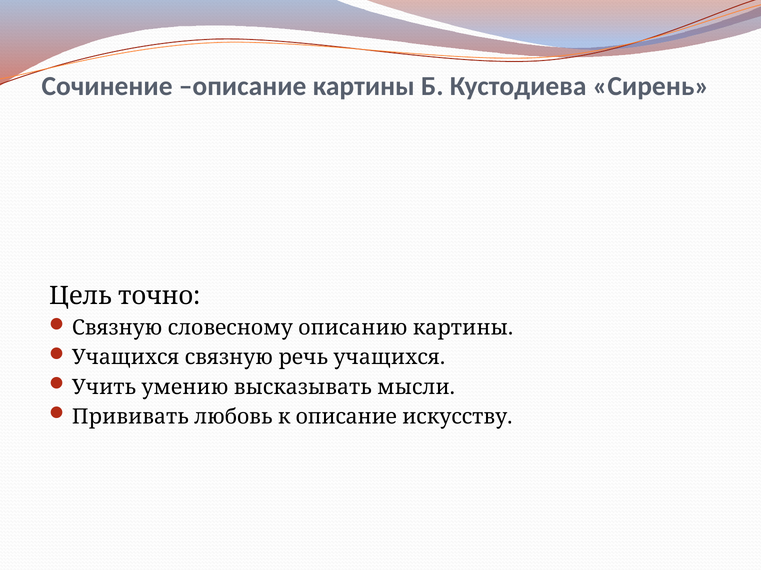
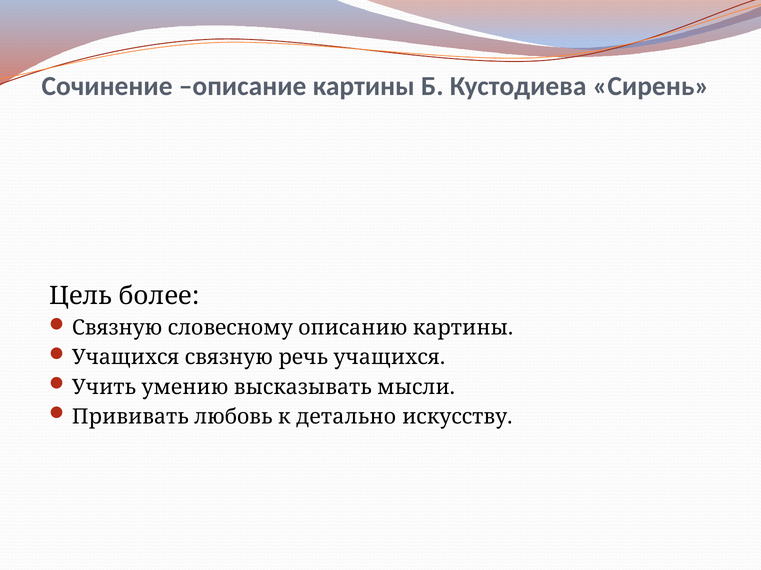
точно: точно -> более (159, 296)
к описание: описание -> детально (346, 417)
